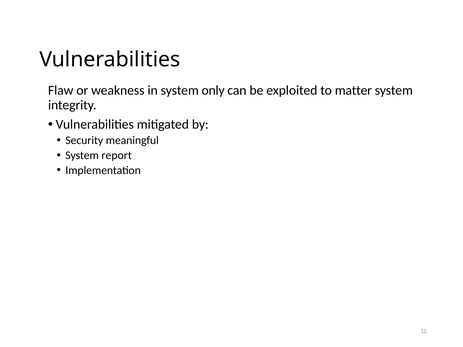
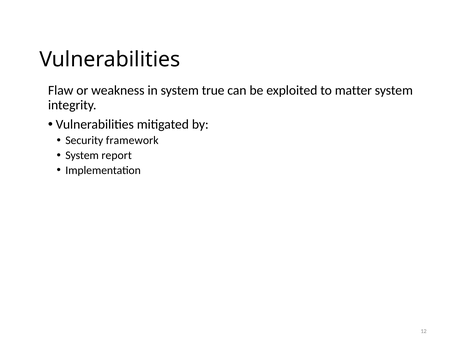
only: only -> true (213, 91)
meaningful: meaningful -> framework (132, 141)
